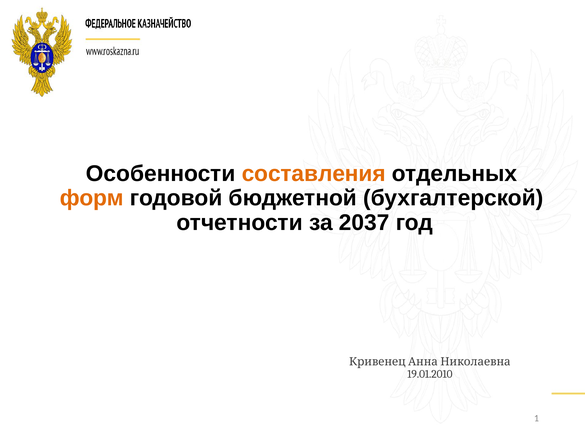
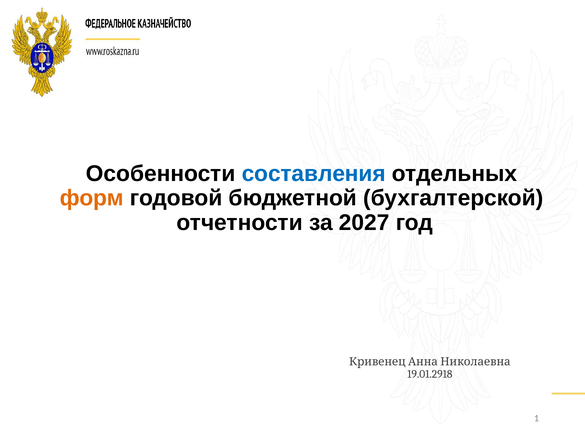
составления colour: orange -> blue (314, 174)
2037: 2037 -> 2027 (364, 223)
19.01.2010: 19.01.2010 -> 19.01.2918 (430, 375)
